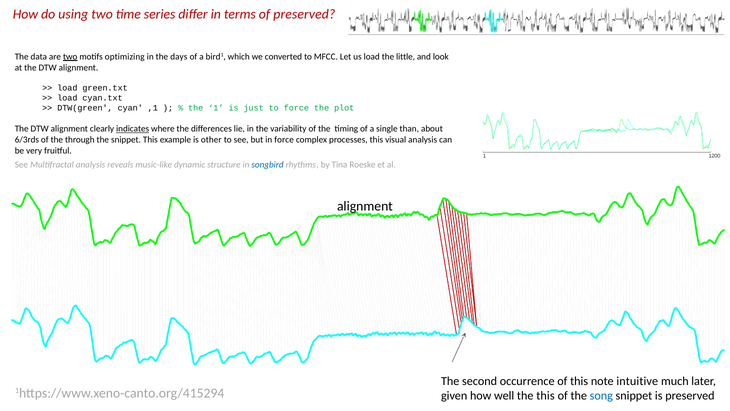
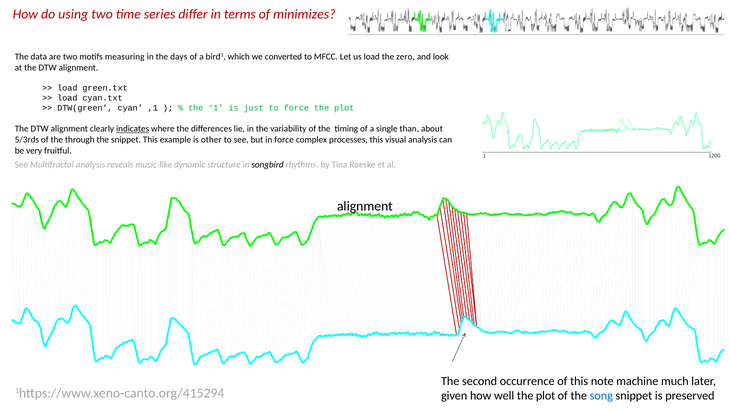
of preserved: preserved -> minimizes (304, 14)
two underline: present -> none (70, 57)
optimizing: optimizing -> measuring (125, 57)
little: little -> zero (406, 57)
6/3rds: 6/3rds -> 5/3rds (27, 140)
songbird colour: blue -> black (268, 165)
intuitive: intuitive -> machine (637, 381)
well the this: this -> plot (546, 396)
